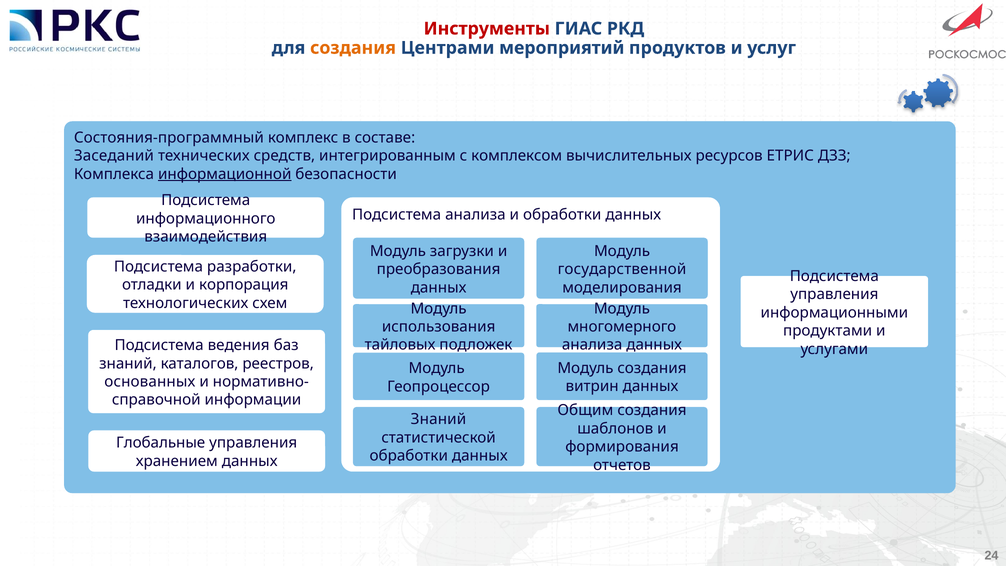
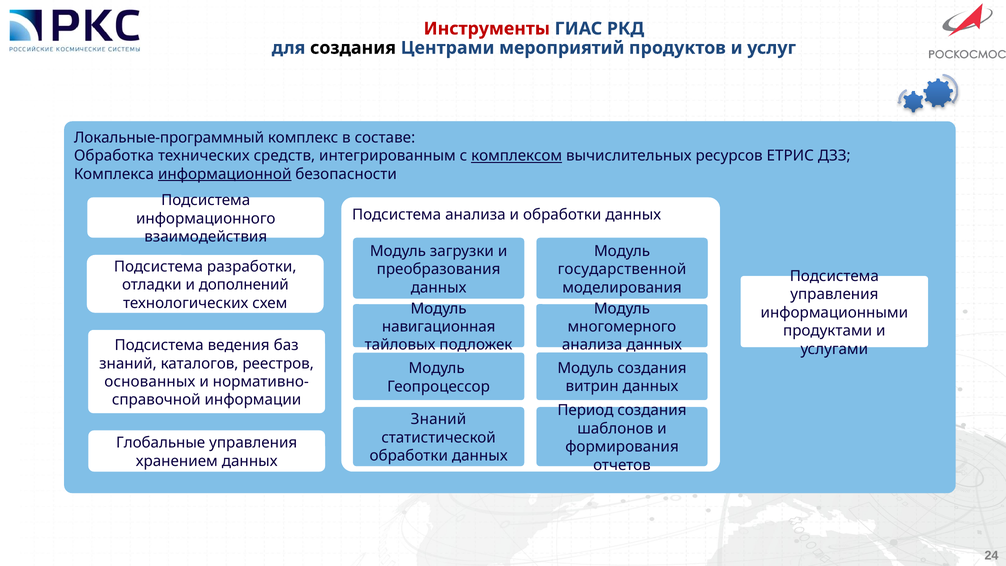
создания colour: orange -> black (353, 48)
Состояния-программный: Состояния-программный -> Локальные-программный (169, 138)
Заседаний: Заседаний -> Обработка (114, 156)
комплексом underline: none -> present (517, 156)
корпорация: корпорация -> дополнений (244, 285)
использования: использования -> навигационная (439, 327)
Общим: Общим -> Период (585, 410)
